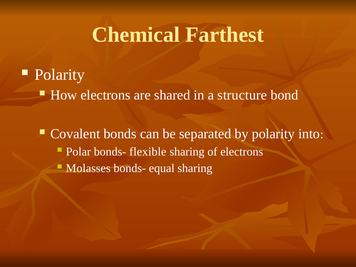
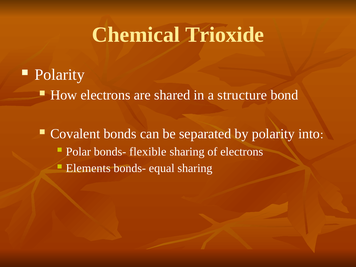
Farthest: Farthest -> Trioxide (225, 35)
Molasses: Molasses -> Elements (88, 168)
